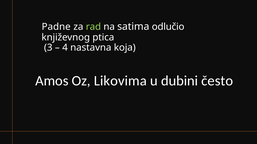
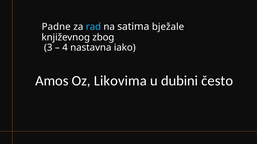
rad colour: light green -> light blue (93, 27)
odlučio: odlučio -> bježale (168, 27)
ptica: ptica -> zbog (103, 37)
koja: koja -> iako (125, 48)
